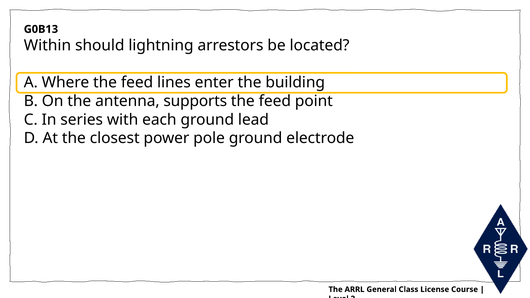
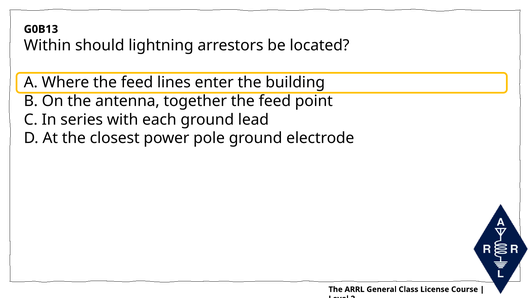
supports: supports -> together (195, 101)
